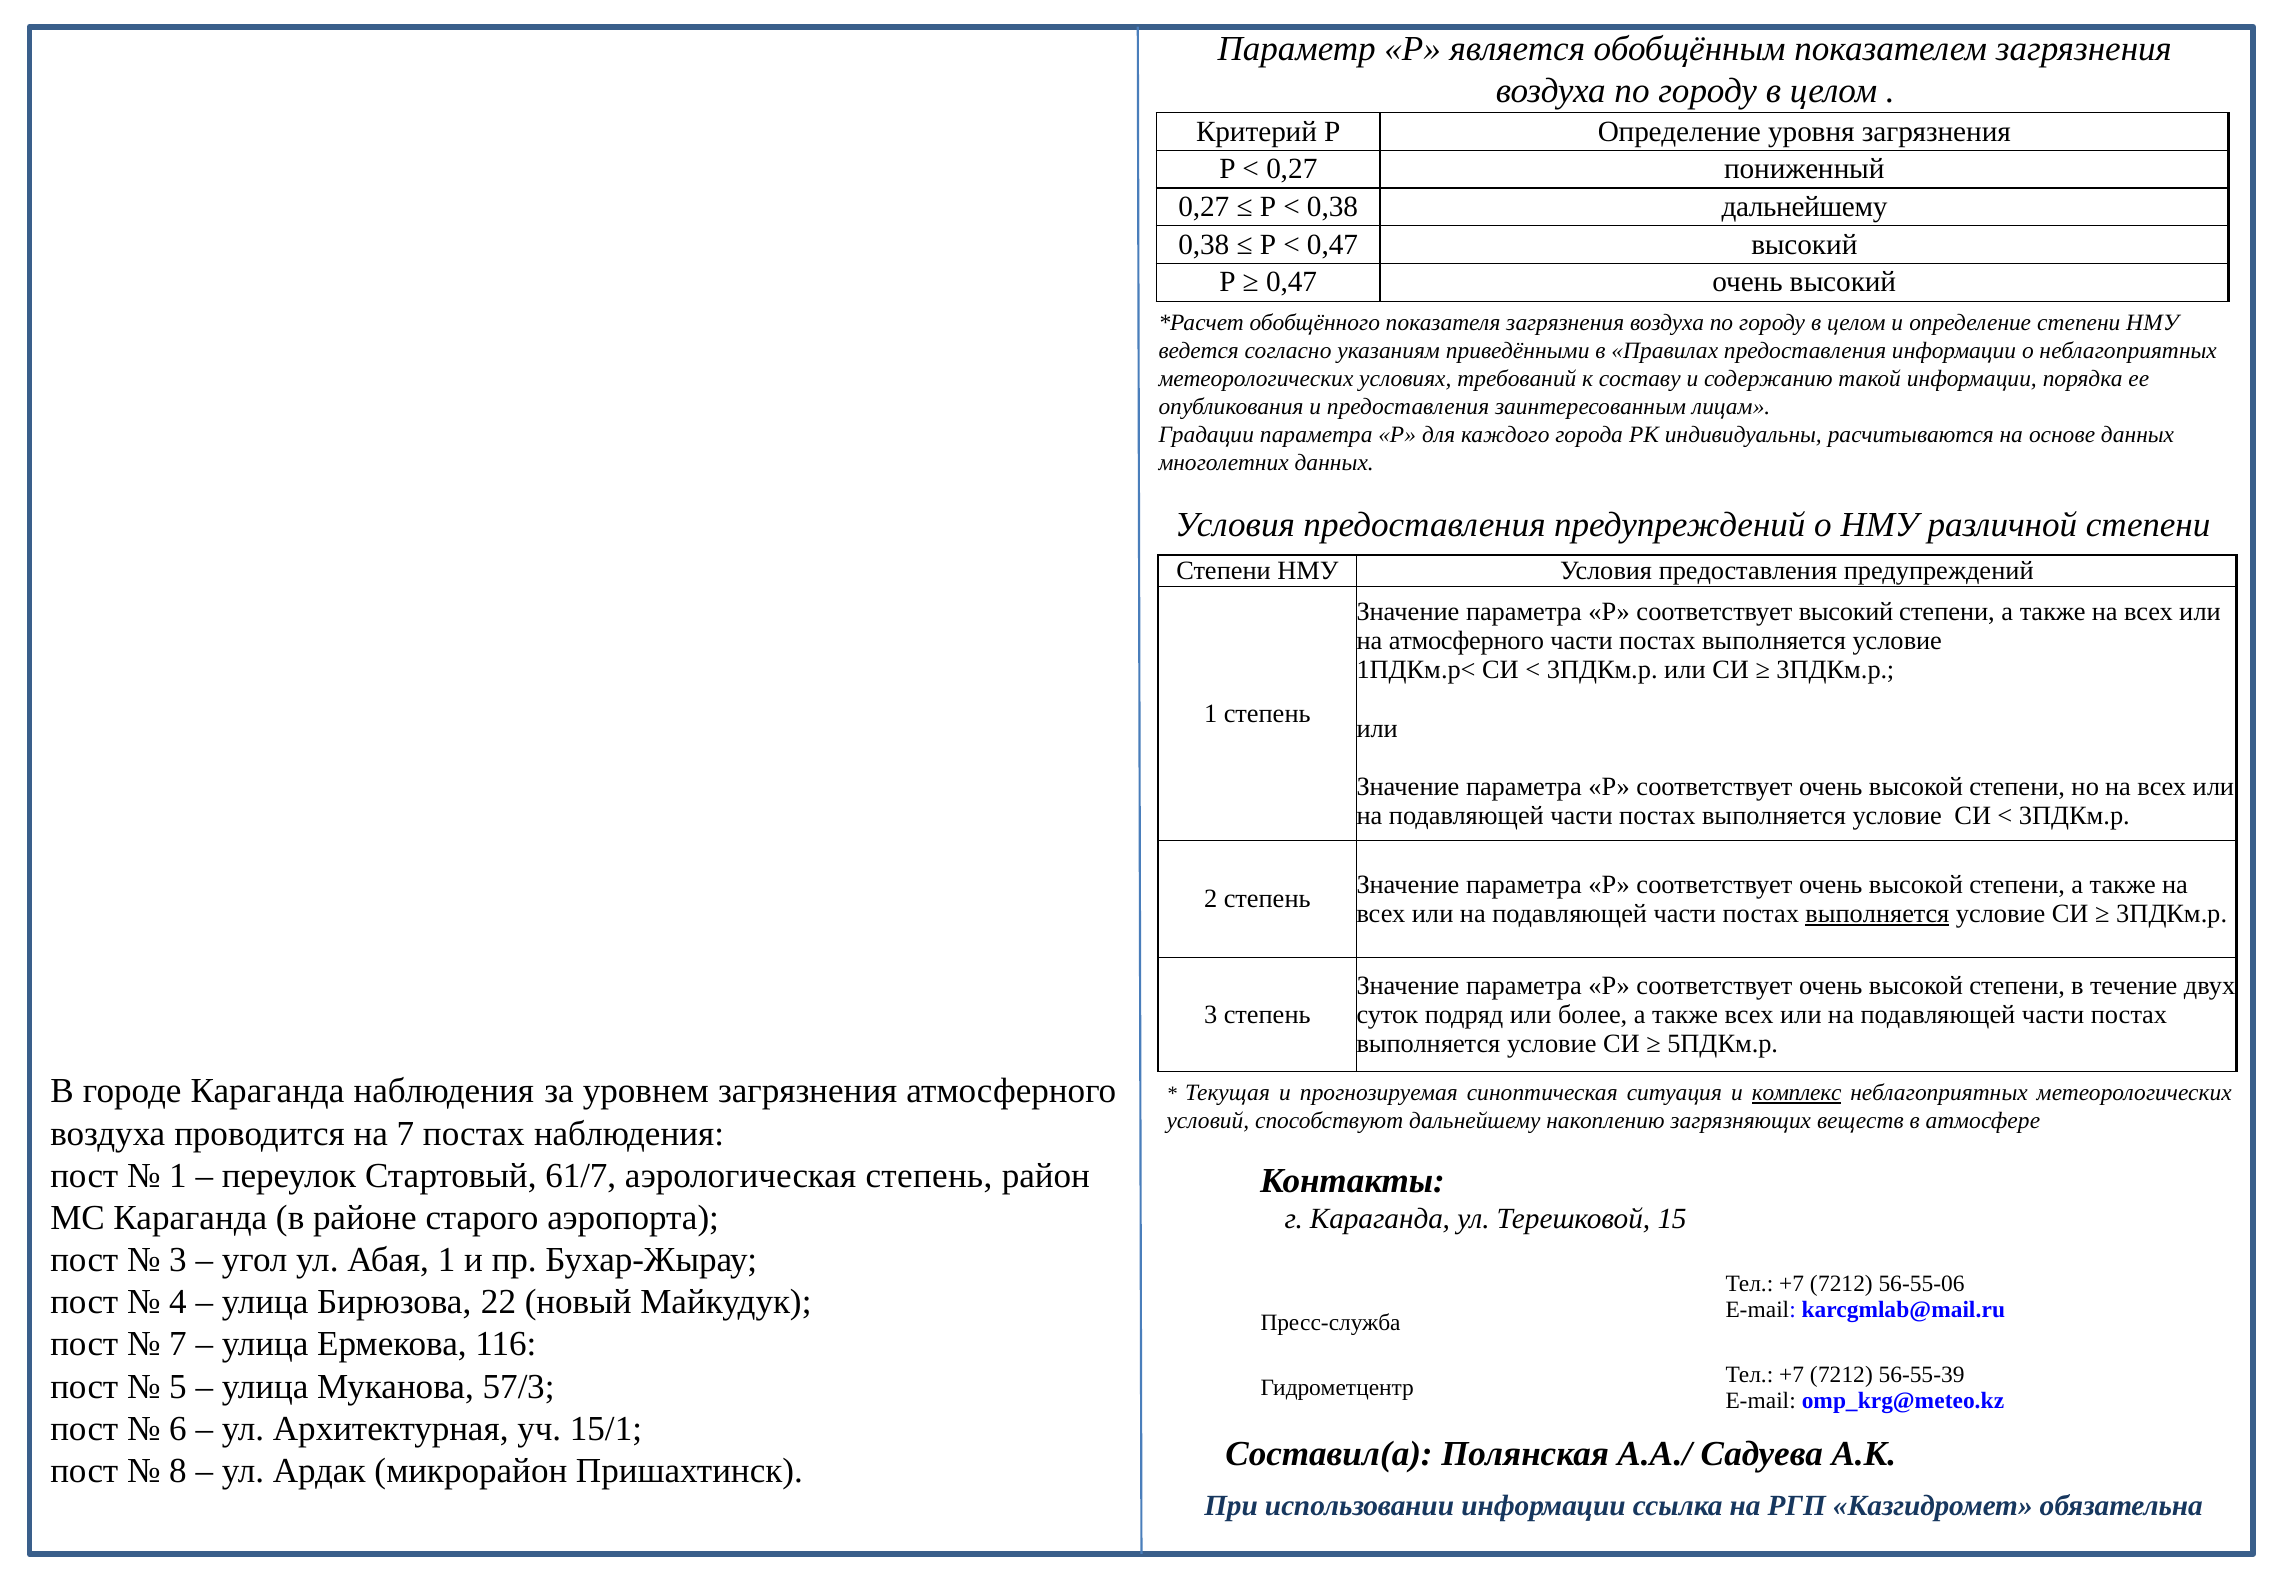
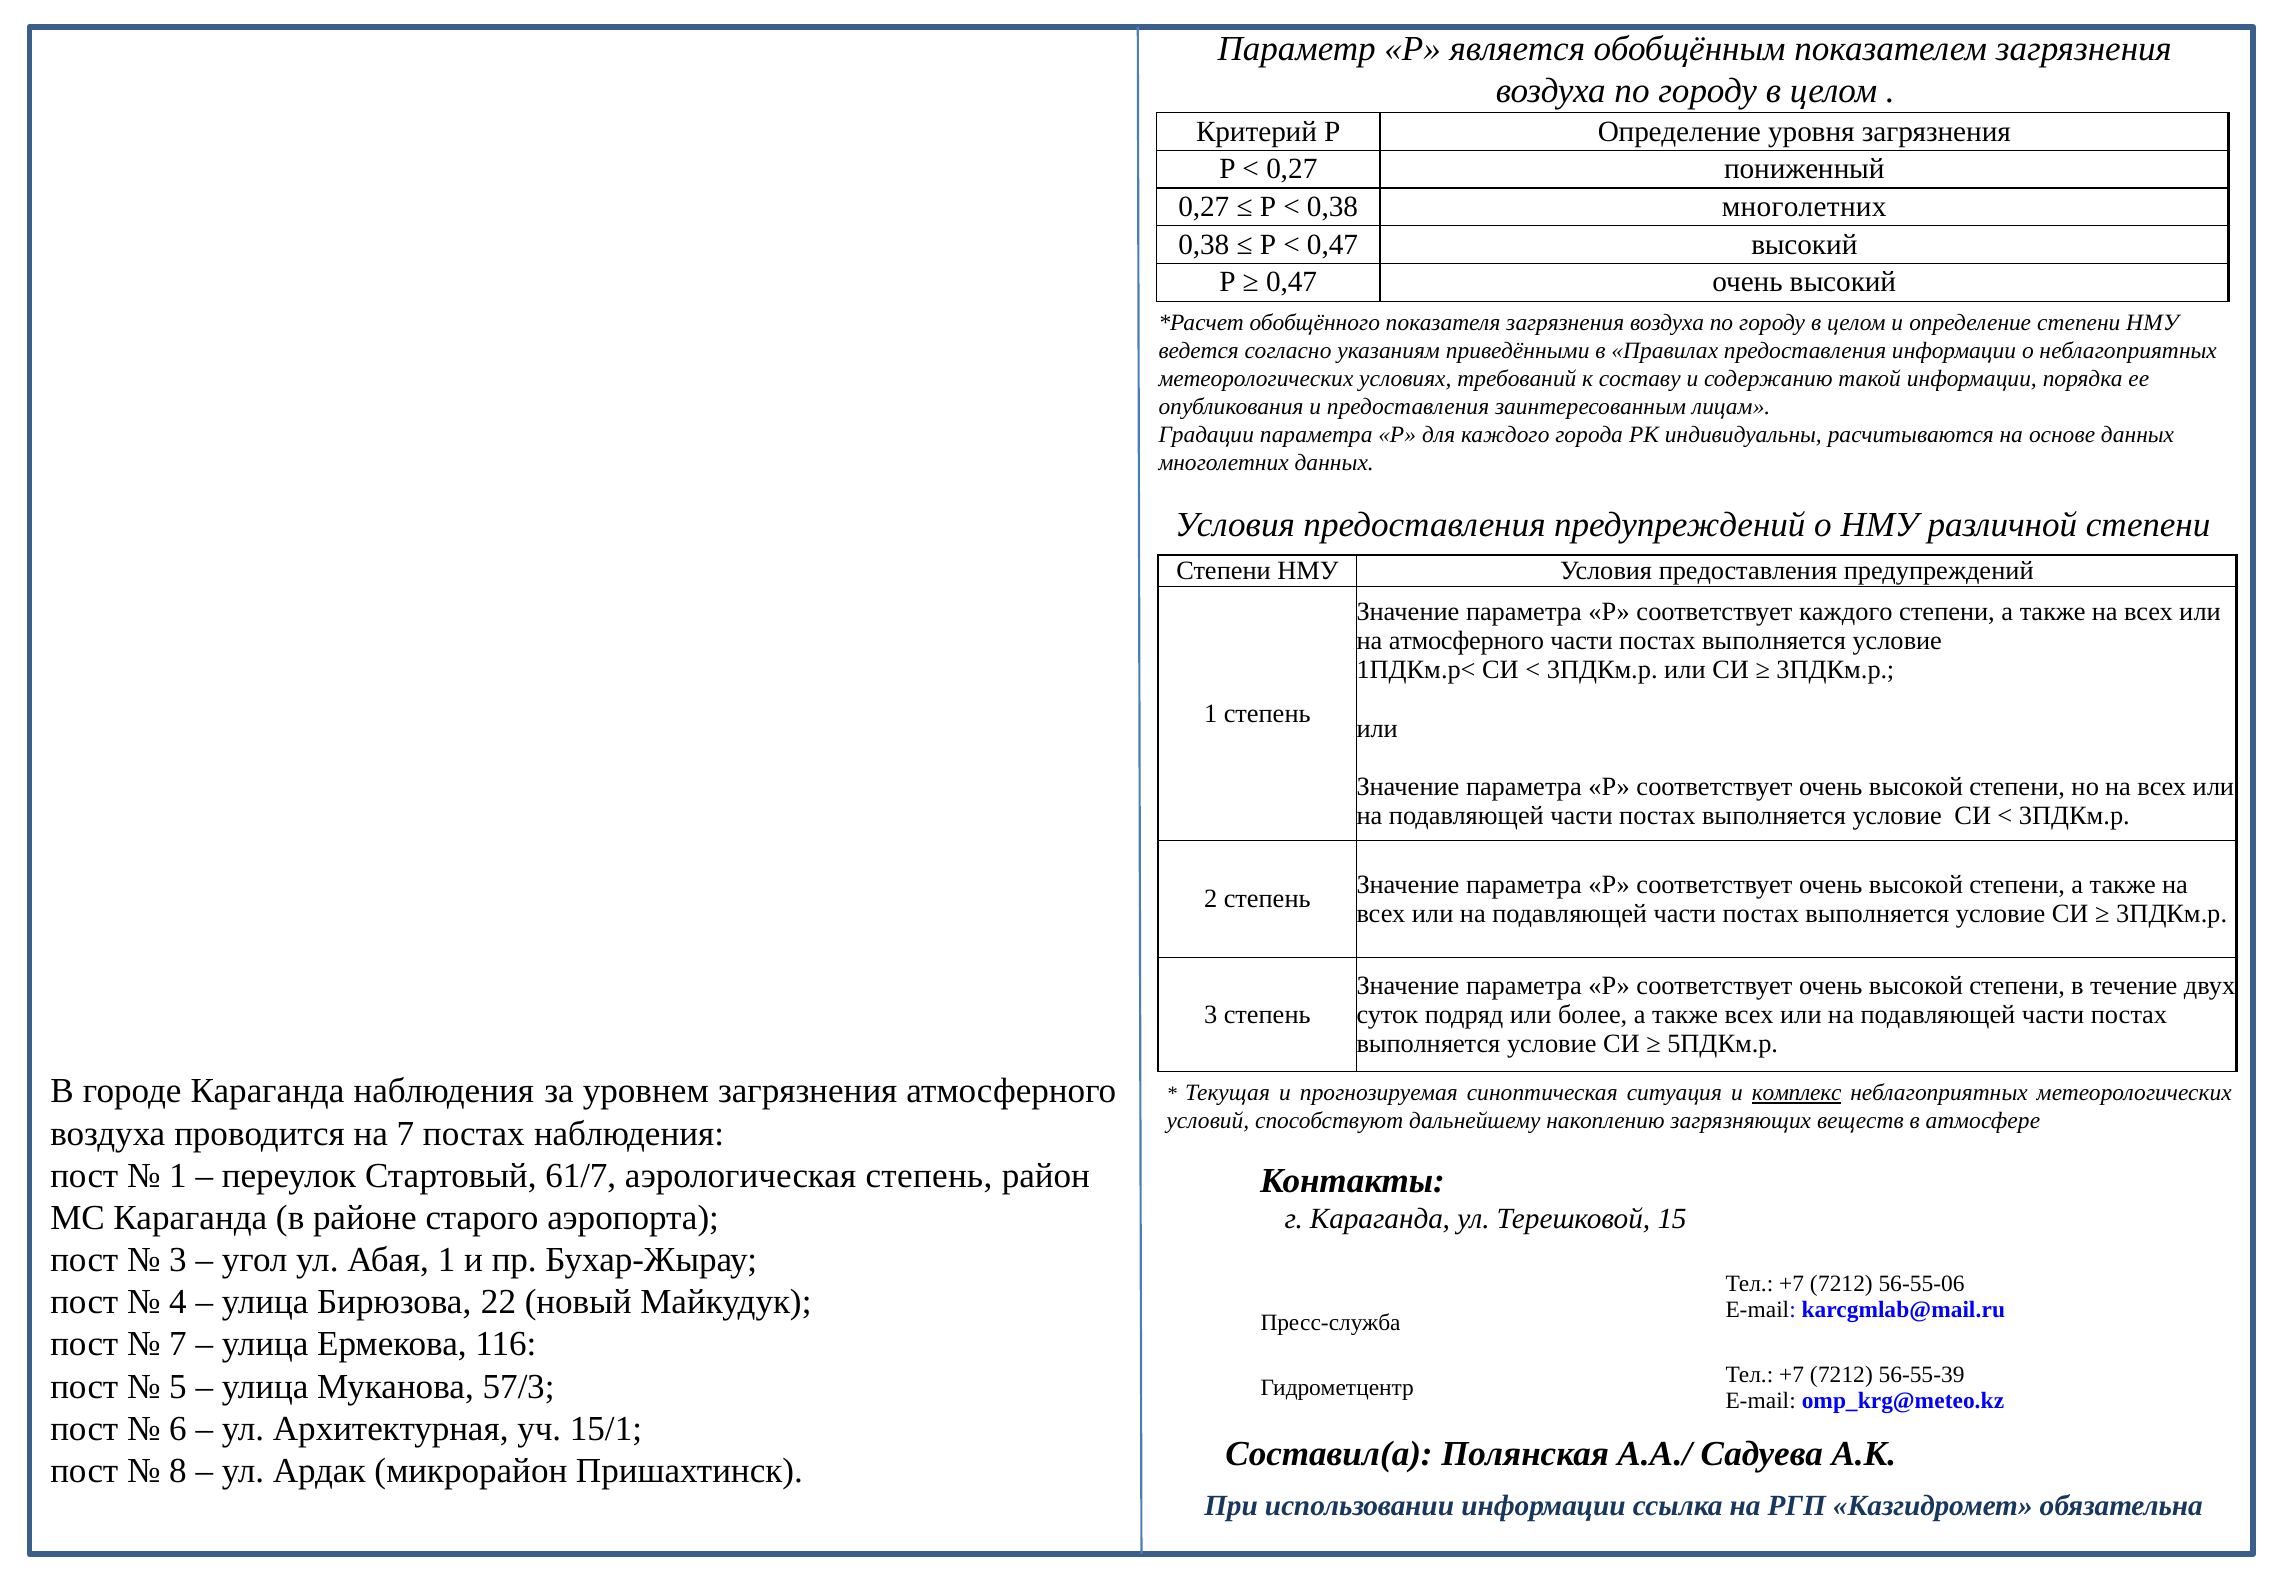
0,38 дальнейшему: дальнейшему -> многолетних (1804, 207)
соответствует высокий: высокий -> каждого (1846, 611)
выполняется underline: present -> none (1877, 913)
